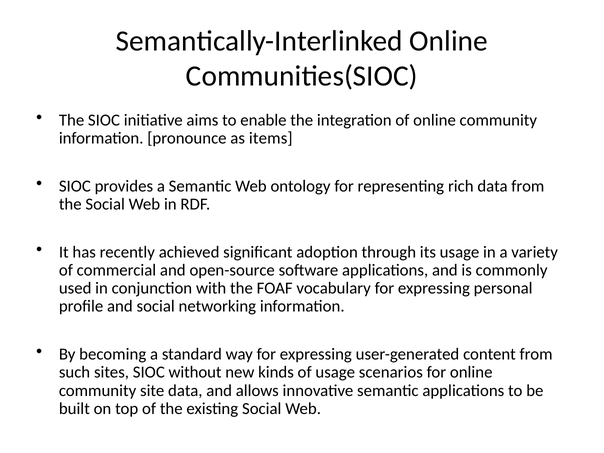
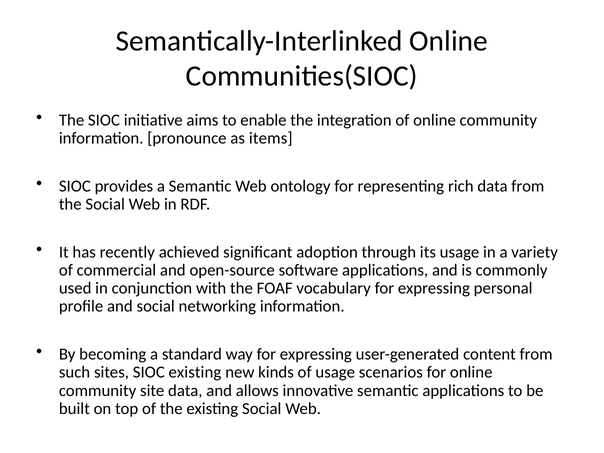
SIOC without: without -> existing (195, 372)
